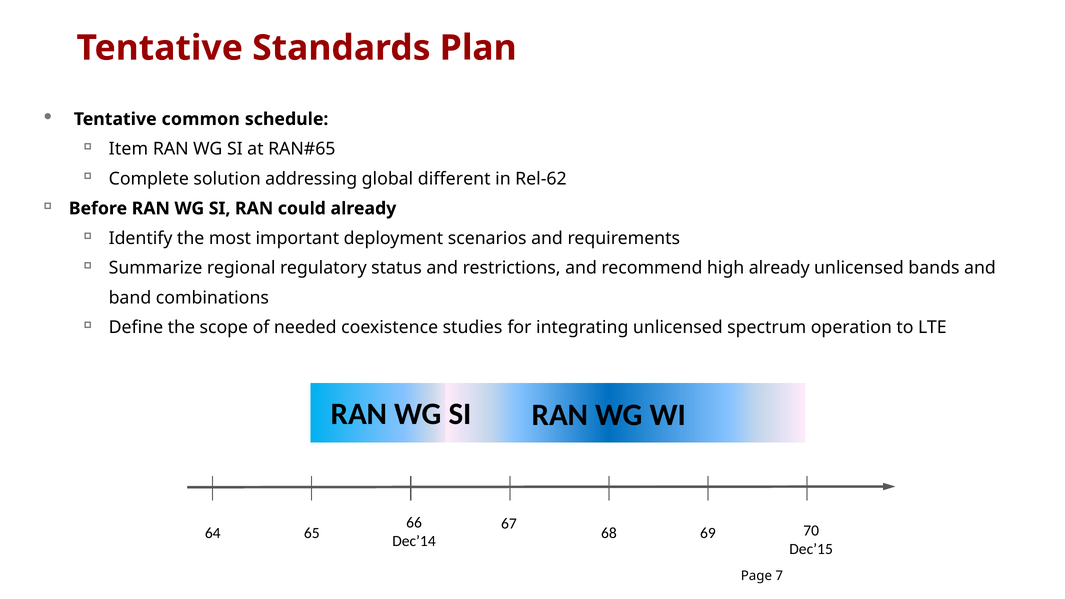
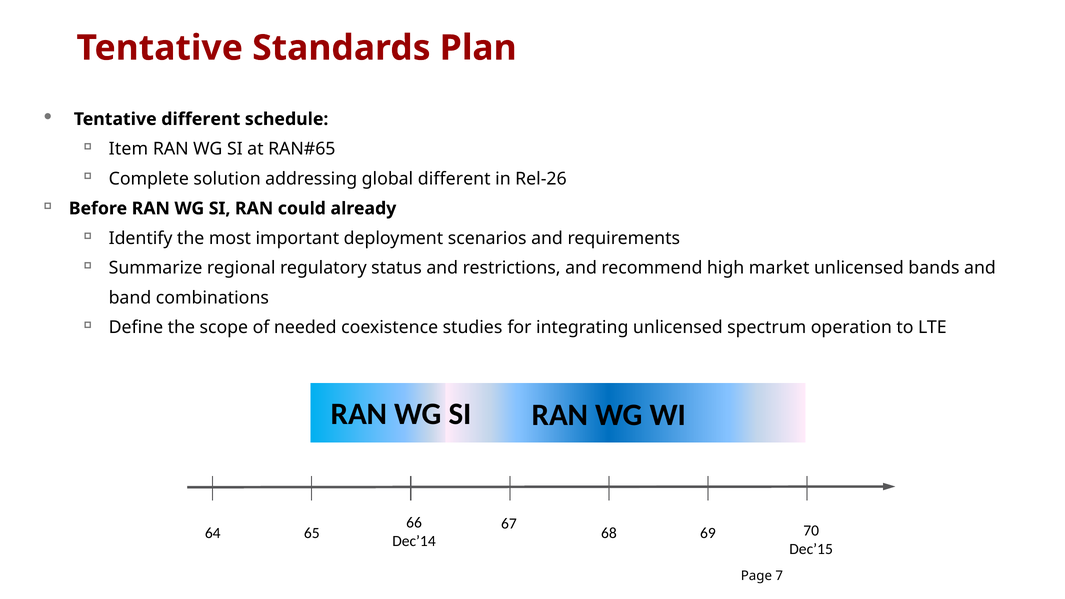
Tentative common: common -> different (201, 119)
Rel-62: Rel-62 -> Rel-26 (541, 179)
high already: already -> market (779, 268)
